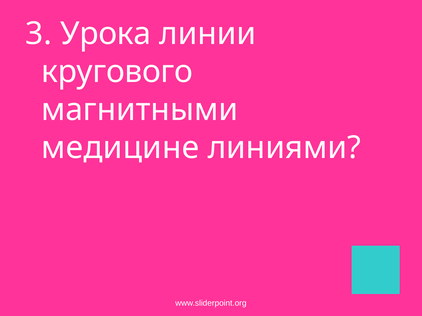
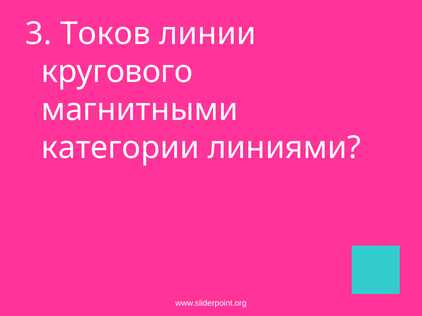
Урока: Урока -> Токов (105, 34)
медицине: медицине -> категории (120, 148)
